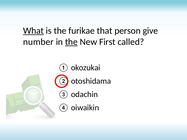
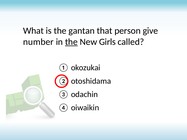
What underline: present -> none (33, 31)
furikae: furikae -> gantan (82, 31)
First: First -> Girls (107, 42)
